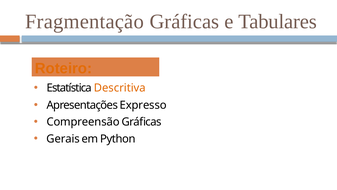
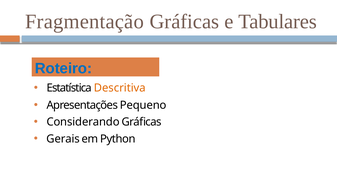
Roteiro colour: orange -> blue (63, 68)
Expresso: Expresso -> Pequeno (143, 105)
Compreensão: Compreensão -> Considerando (83, 122)
